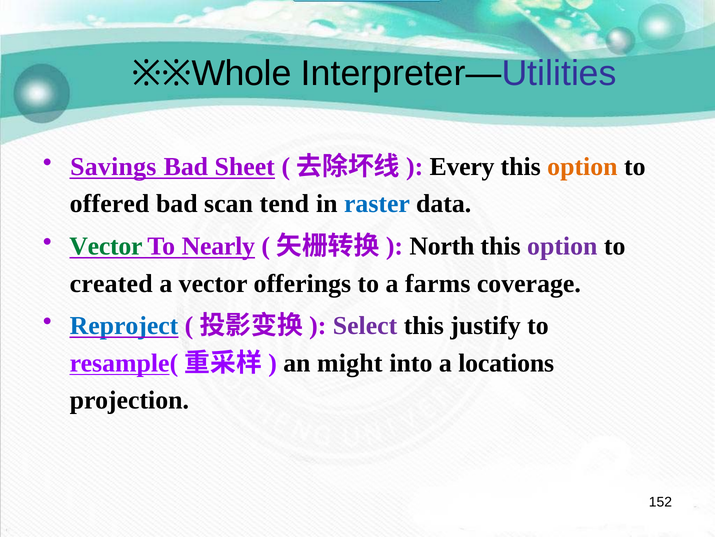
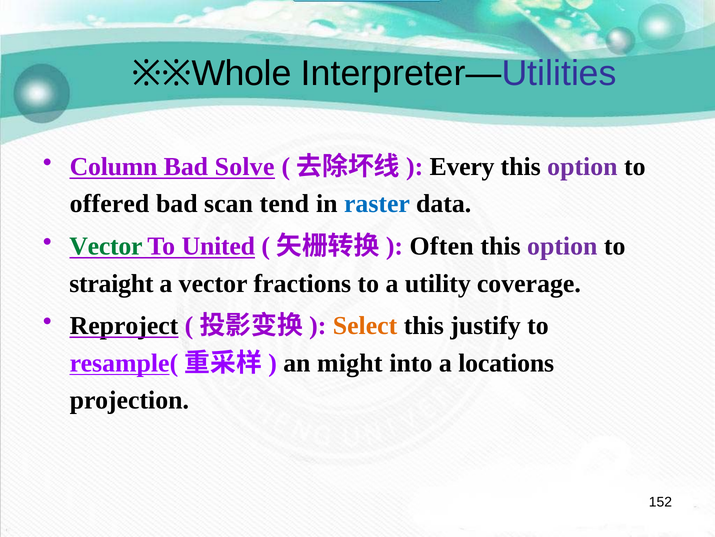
Savings: Savings -> Column (114, 166)
Sheet: Sheet -> Solve (245, 166)
option colour: orange -> purple (582, 166)
Nearly: Nearly -> United (218, 246)
North: North -> Often (442, 246)
created: created -> straight (111, 283)
offerings: offerings -> fractions (302, 283)
farms: farms -> utility (438, 283)
Reproject colour: blue -> black (124, 325)
Select colour: purple -> orange (365, 325)
